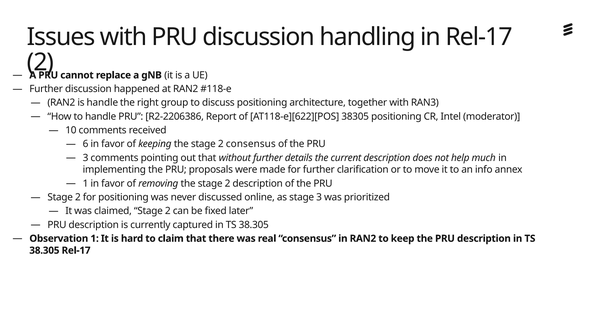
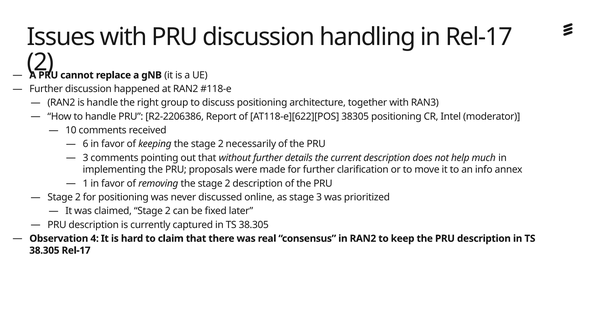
2 consensus: consensus -> necessarily (251, 144)
Observation 1: 1 -> 4 (95, 239)
